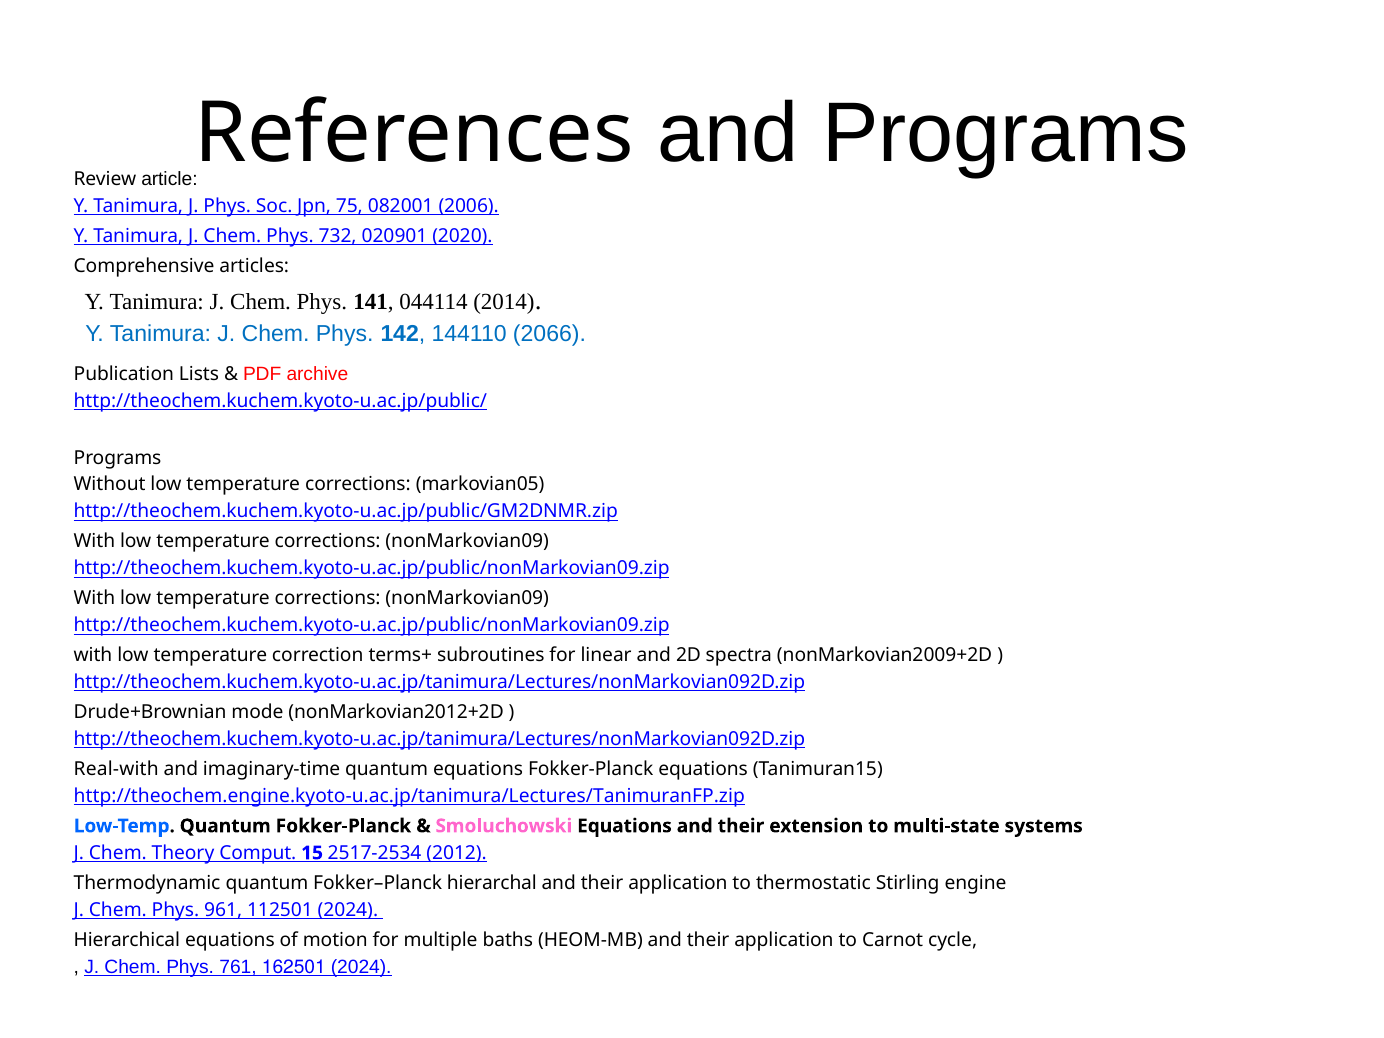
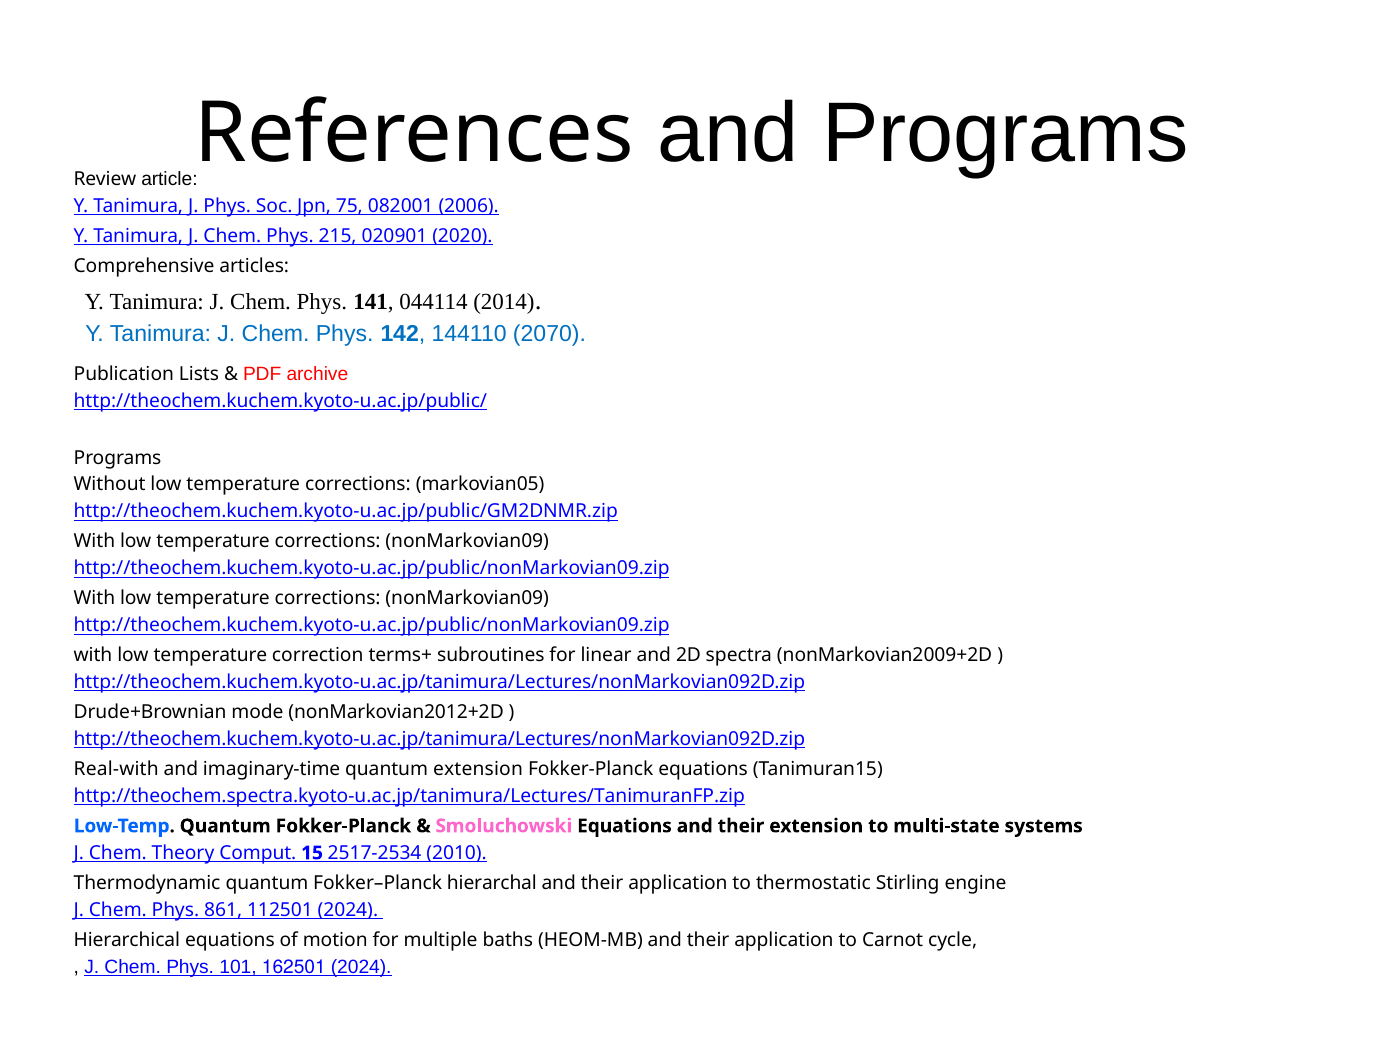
732: 732 -> 215 (338, 236)
2066: 2066 -> 2070 (549, 334)
quantum equations: equations -> extension (478, 769)
http://theochem.engine.kyoto-u.ac.jp/tanimura/Lectures/TanimuranFP.zip: http://theochem.engine.kyoto-u.ac.jp/tanimura/Lectures/TanimuranFP.zip -> http://theochem.spectra.kyoto-u.ac.jp/tanimura/Lectures/TanimuranFP.zip (409, 796)
2012: 2012 -> 2010 (457, 853)
961: 961 -> 861 (223, 910)
761: 761 -> 101 (238, 967)
